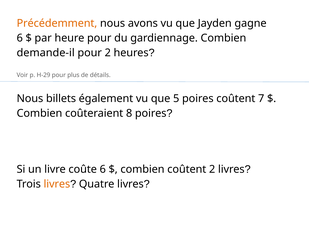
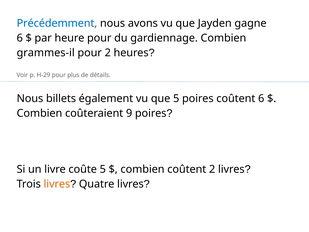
Précédemment colour: orange -> blue (57, 23)
demande-il: demande-il -> grammes-il (46, 53)
coûtent 7: 7 -> 6 (261, 98)
8: 8 -> 9 (129, 113)
coûte 6: 6 -> 5 (103, 169)
